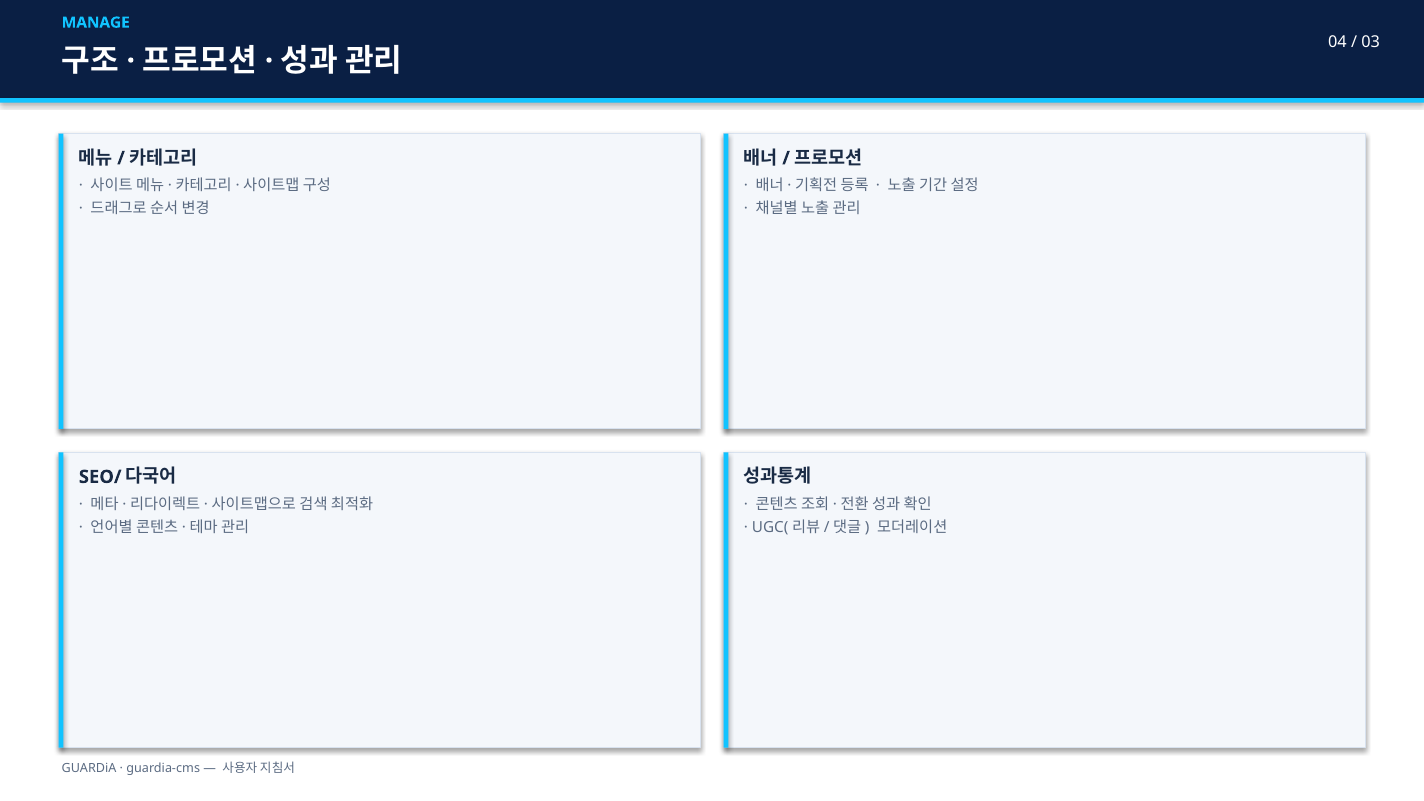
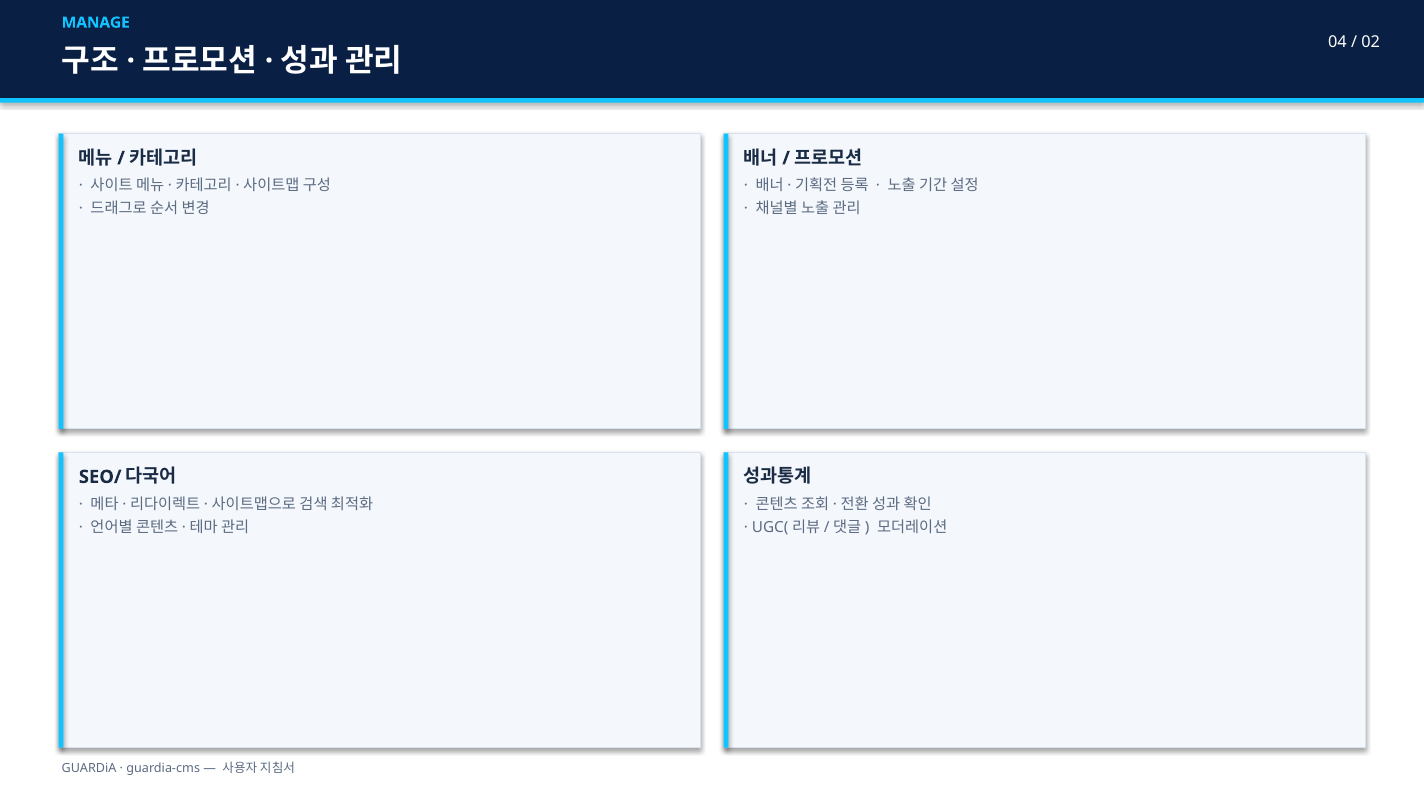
03: 03 -> 02 (1371, 42)
